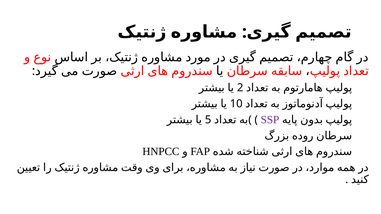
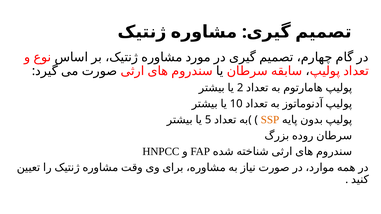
SSP colour: purple -> orange (270, 120)
